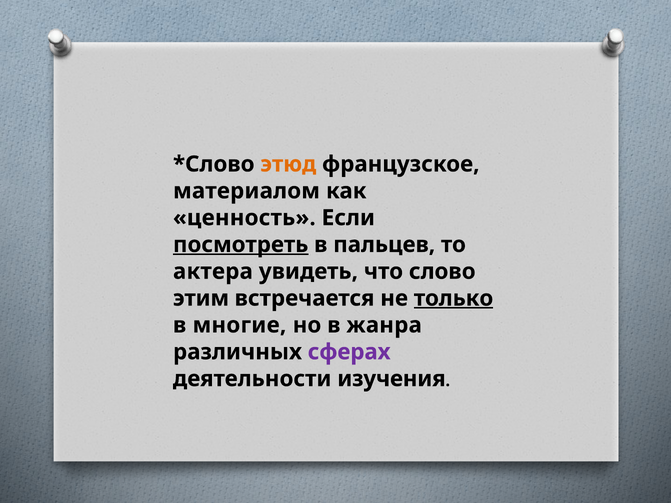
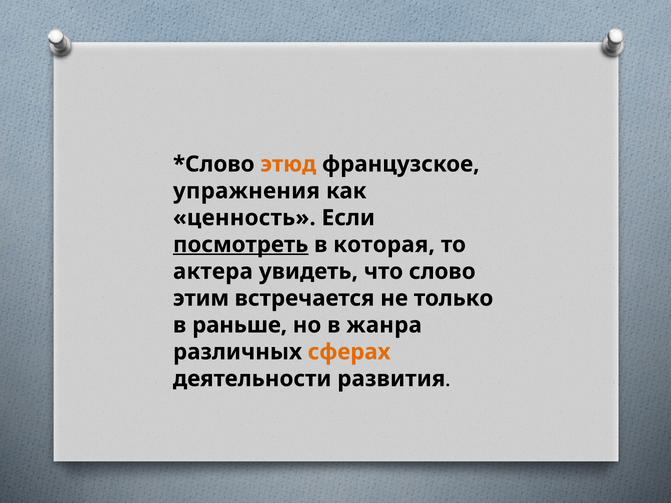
материалом: материалом -> упражнения (246, 191)
пальцев: пальцев -> которая (384, 245)
только underline: present -> none (454, 298)
многие: многие -> раньше (240, 325)
сферах colour: purple -> orange (349, 352)
изучения: изучения -> развития (391, 379)
